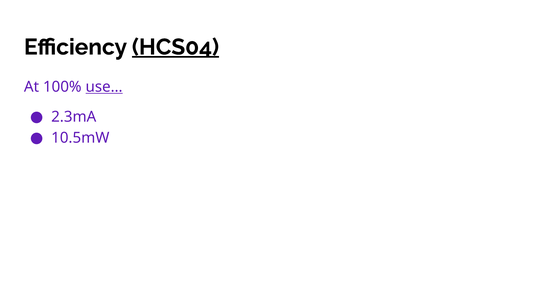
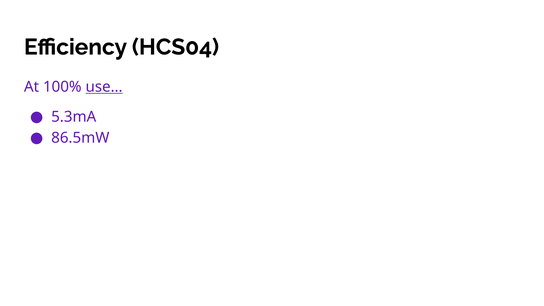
HCS04 underline: present -> none (175, 47)
2.3mA: 2.3mA -> 5.3mA (74, 117)
10.5mW: 10.5mW -> 86.5mW (80, 138)
